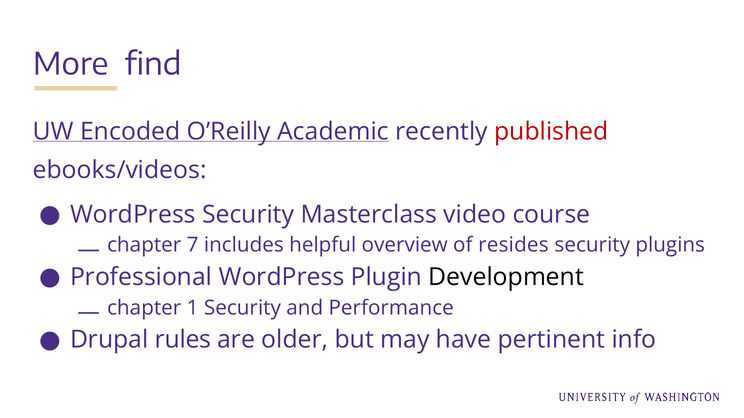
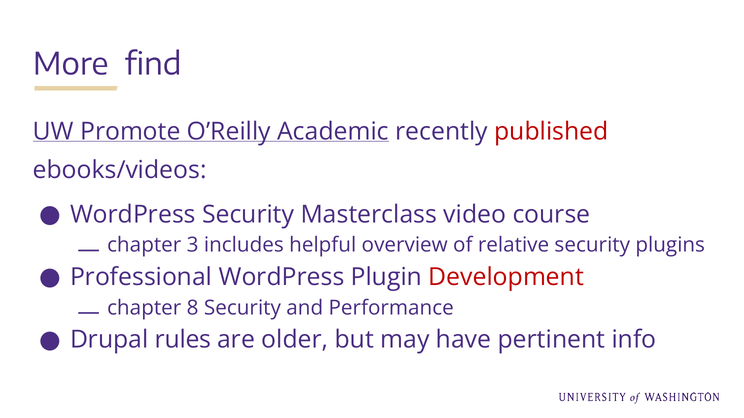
Encoded: Encoded -> Promote (130, 132)
7: 7 -> 3 (193, 245)
resides: resides -> relative (514, 245)
Development colour: black -> red (506, 277)
1: 1 -> 8 (193, 308)
